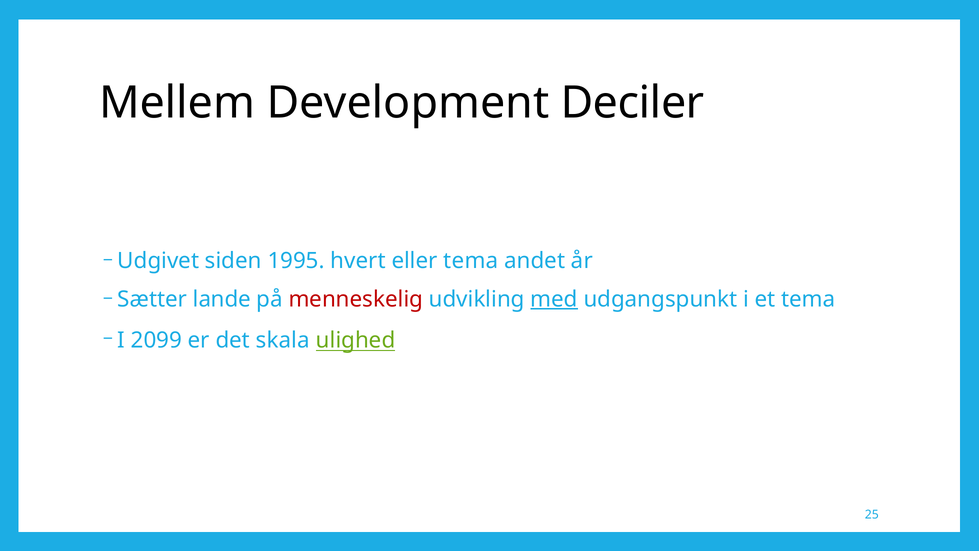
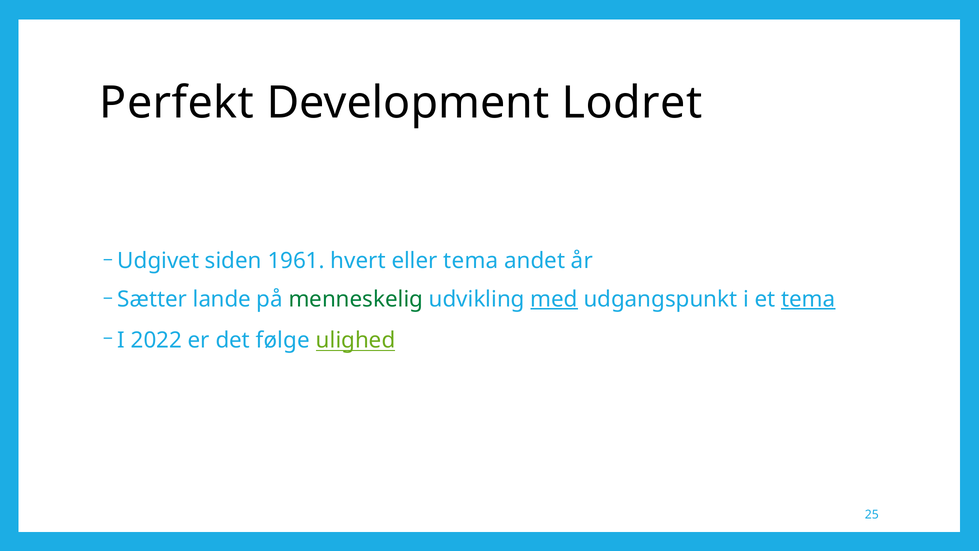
Mellem: Mellem -> Perfekt (177, 103)
Deciler: Deciler -> Lodret (632, 103)
1995: 1995 -> 1961 (296, 261)
menneskelig colour: red -> green (356, 299)
tema underline: none -> present (808, 299)
2099: 2099 -> 2022 (156, 340)
skala: skala -> følge (283, 340)
